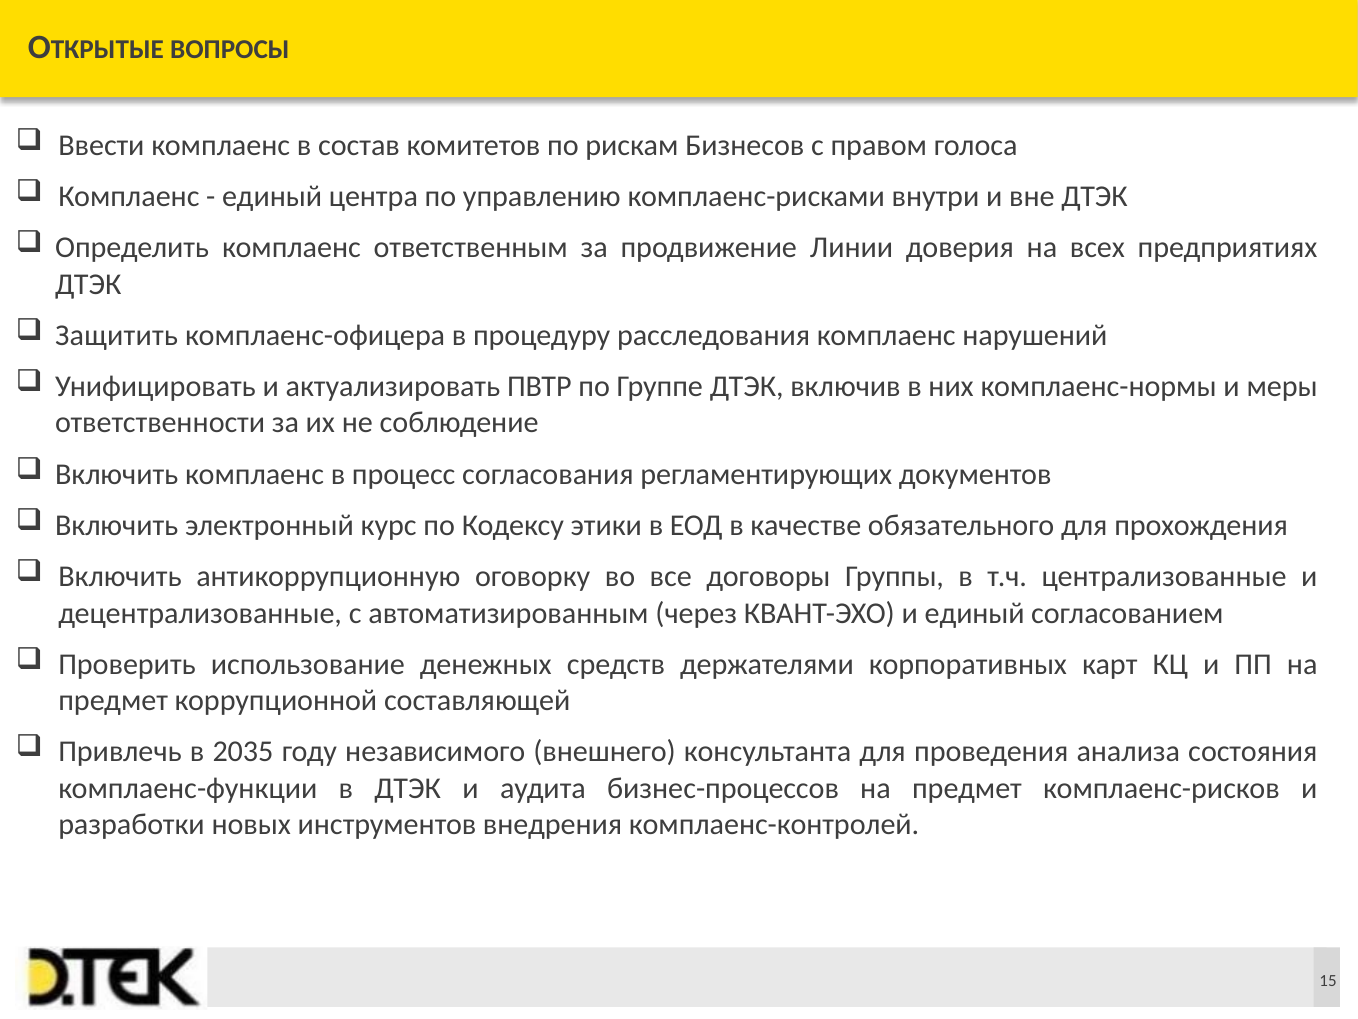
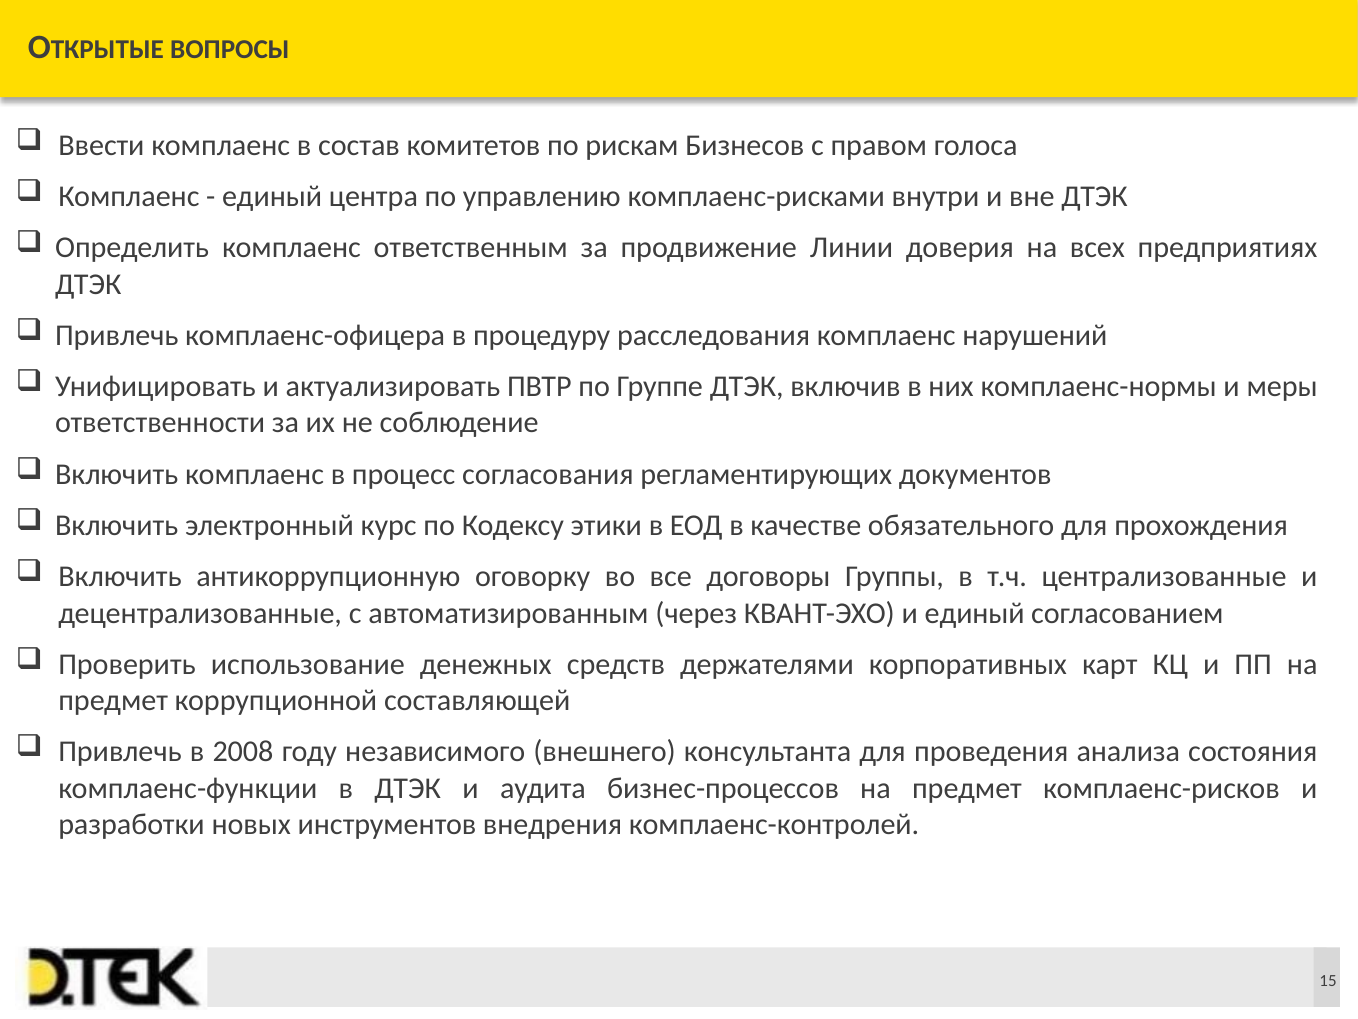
Защитить: Защитить -> Привлечь (117, 335)
2035: 2035 -> 2008 (243, 752)
